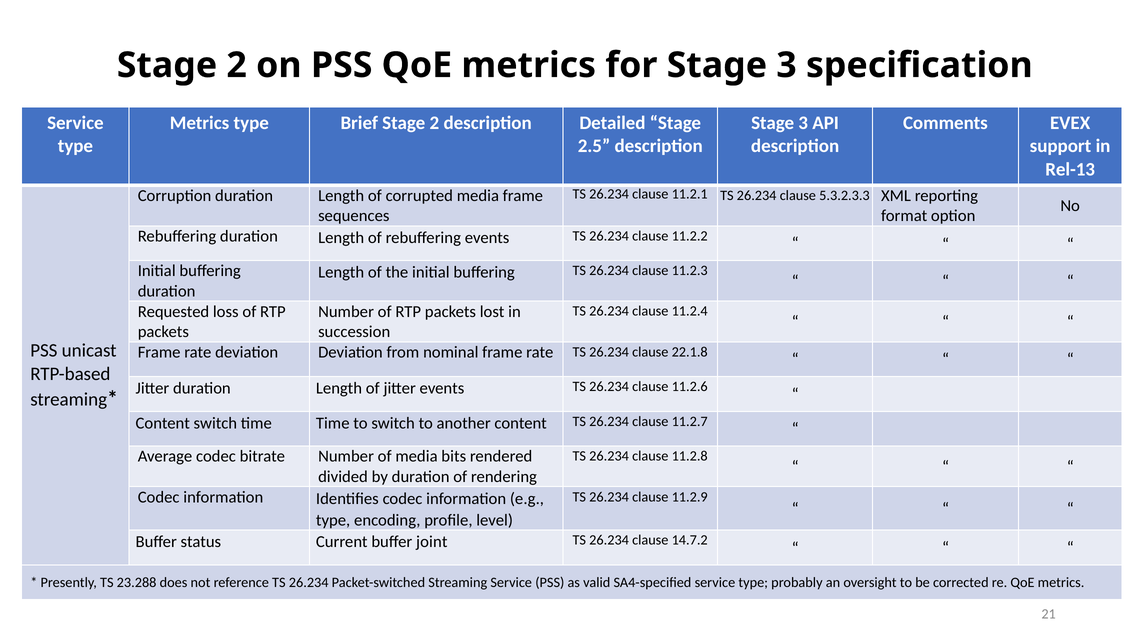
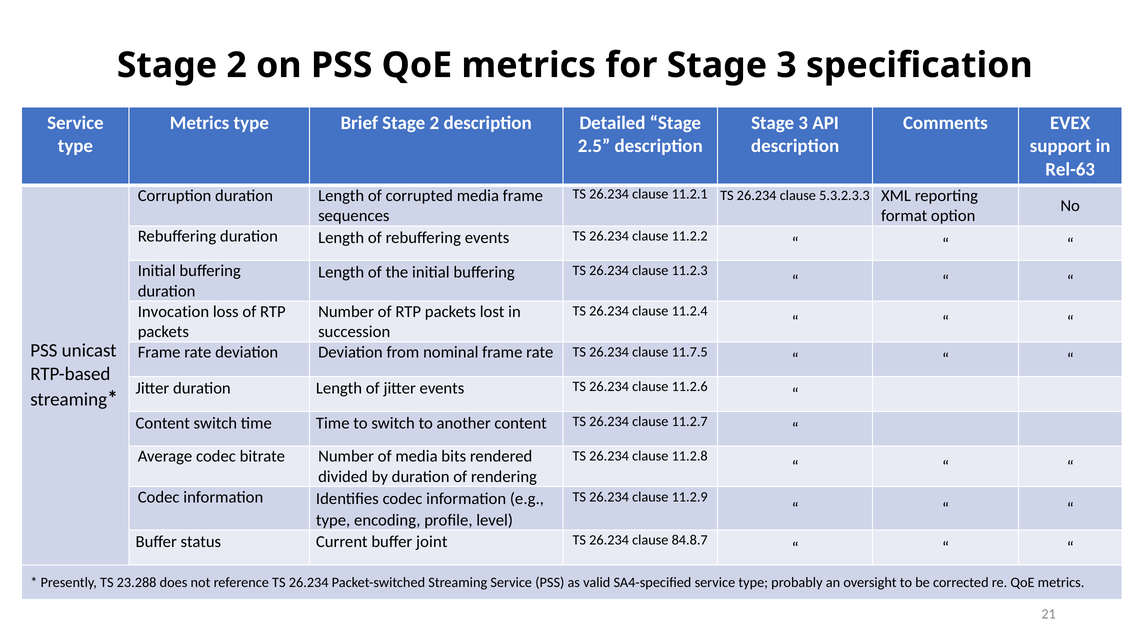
Rel-13: Rel-13 -> Rel-63 (1070, 169)
Requested: Requested -> Invocation (173, 312)
22.1.8: 22.1.8 -> 11.7.5 (690, 352)
14.7.2: 14.7.2 -> 84.8.7 (690, 540)
